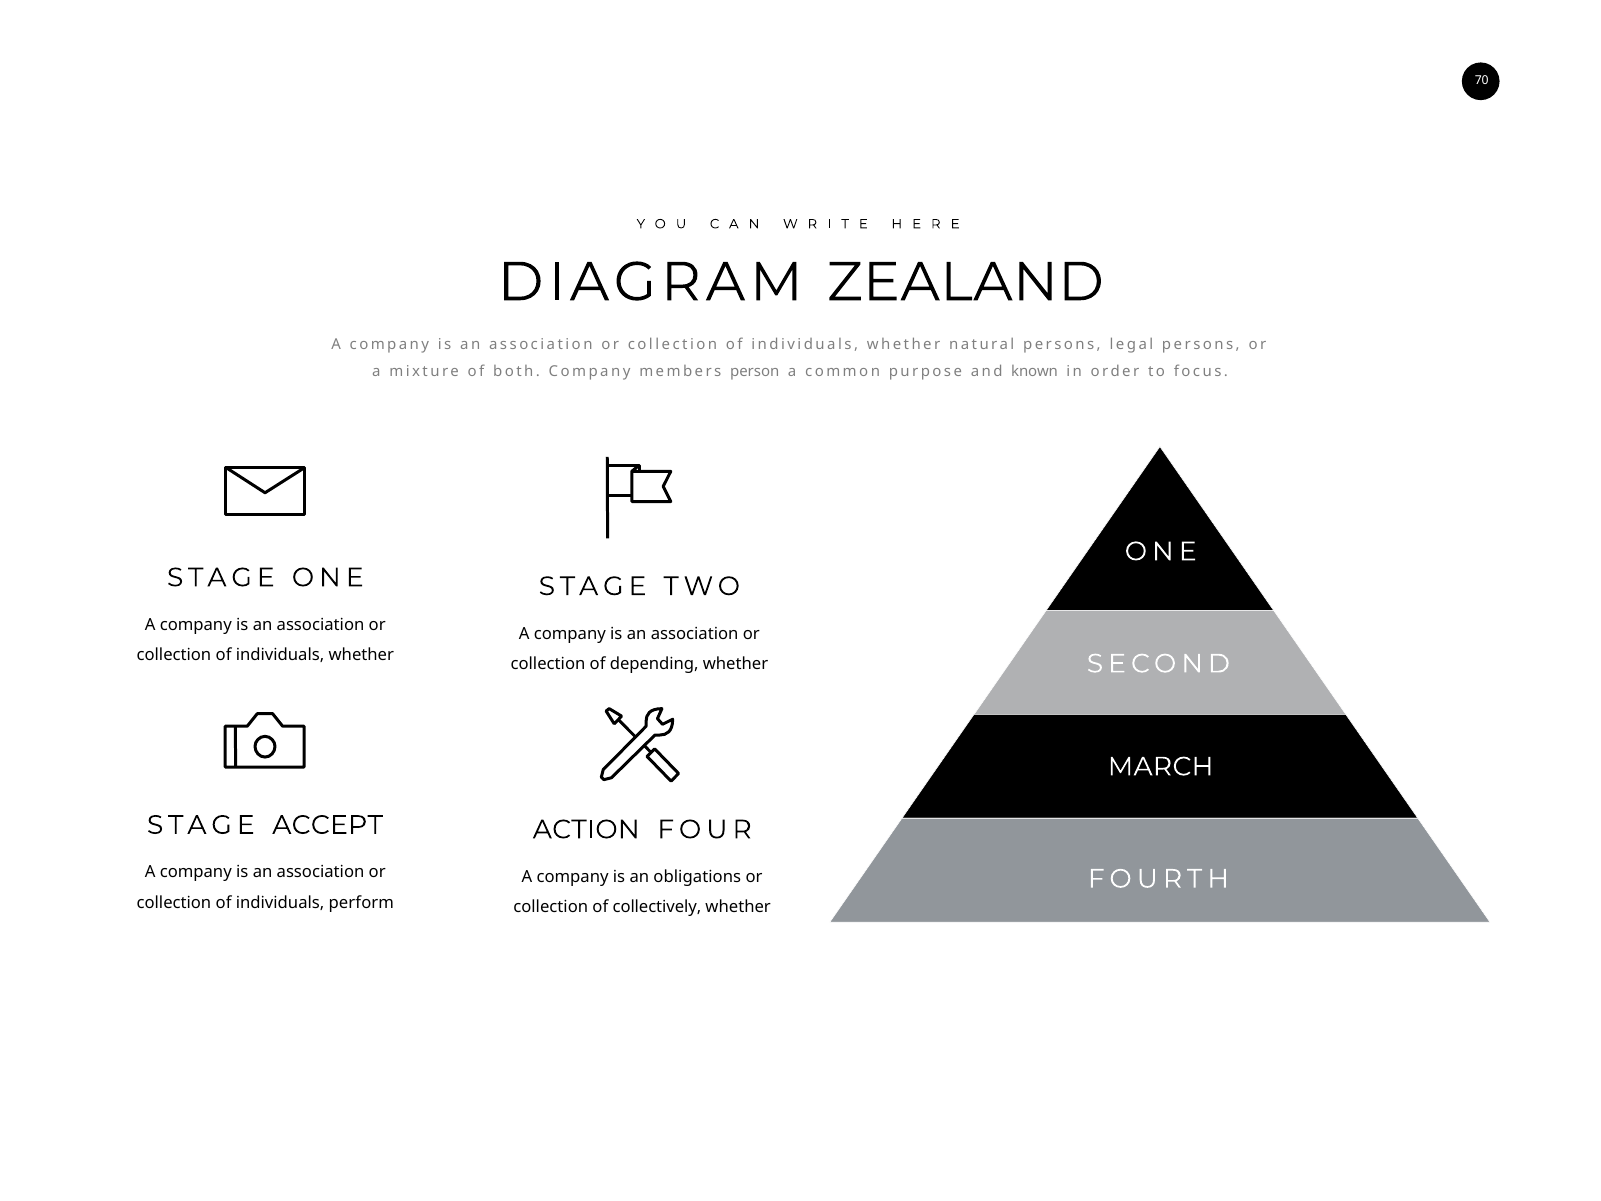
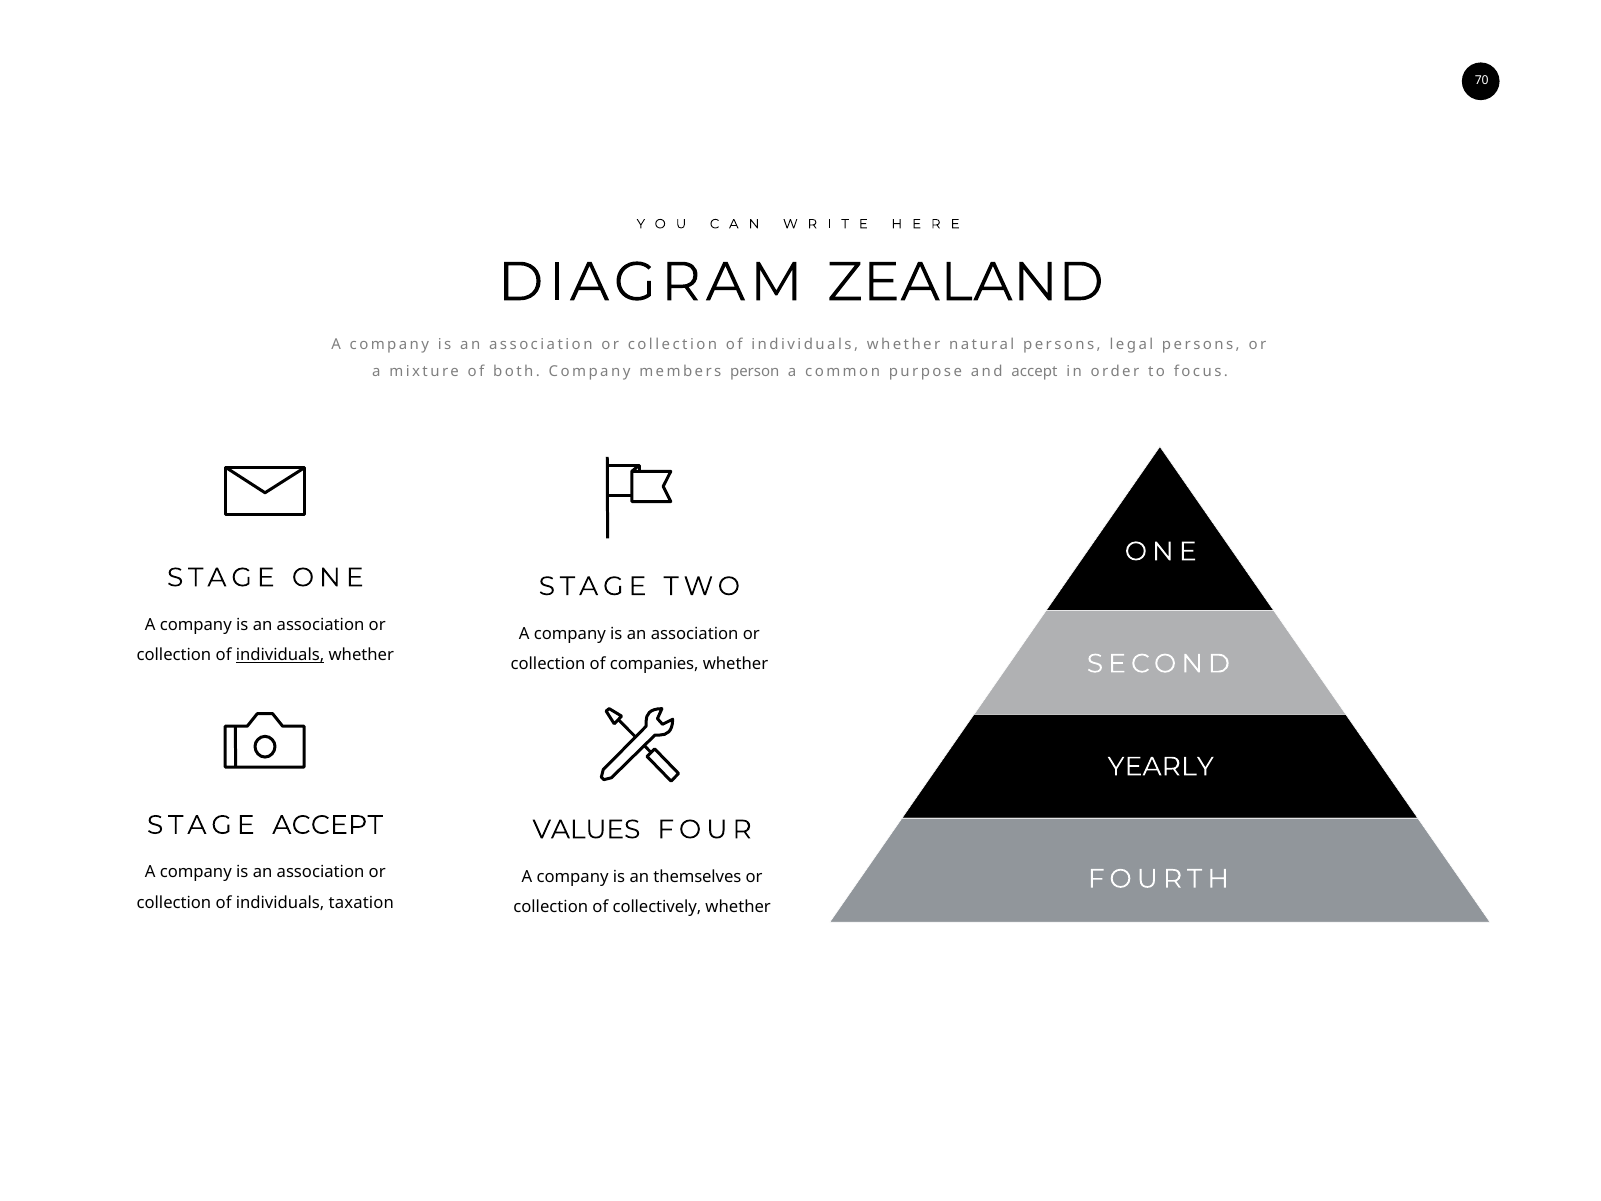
and known: known -> accept (1034, 372)
individuals underline: none -> present (280, 655)
depending: depending -> companies (654, 664)
MARCH: MARCH -> YEARLY (1161, 766)
ACTION: ACTION -> VALUES (586, 829)
obligations: obligations -> themselves (697, 877)
perform: perform -> taxation (361, 902)
